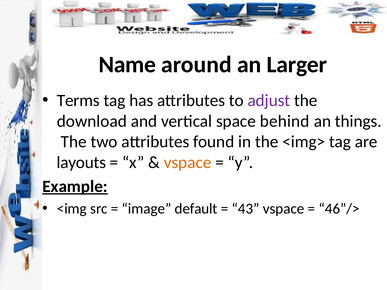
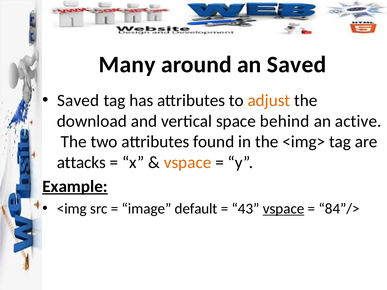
Name: Name -> Many (127, 65)
an Larger: Larger -> Saved (297, 65)
Terms: Terms -> Saved (78, 101)
adjust colour: purple -> orange (269, 101)
things: things -> active (358, 121)
layouts: layouts -> attacks (81, 163)
vspace underline: none -> present (284, 209)
46”/>: 46”/> -> 84”/> (339, 209)
